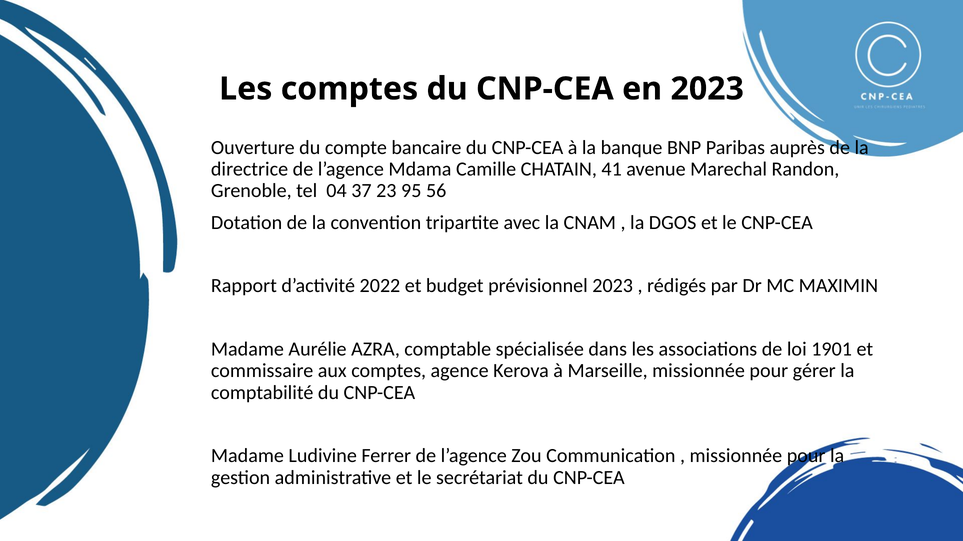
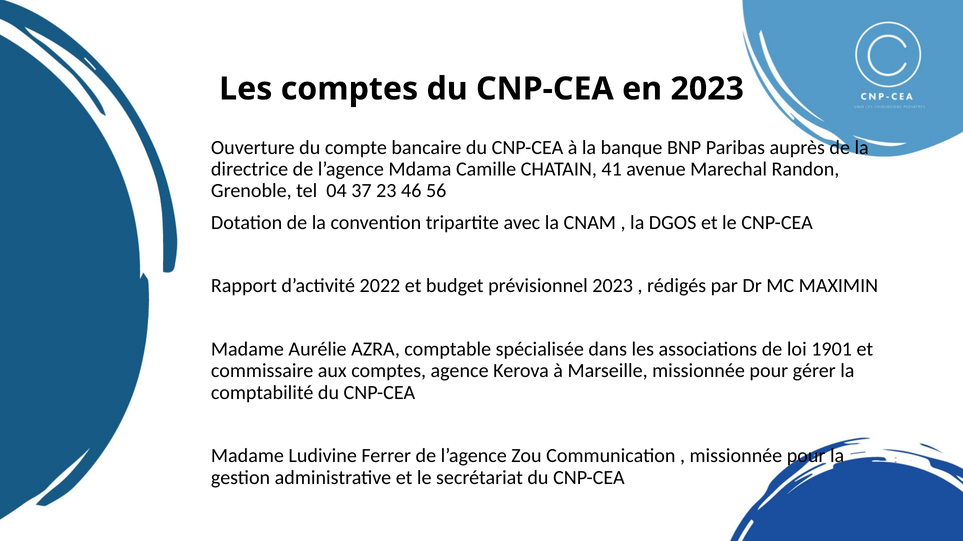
95: 95 -> 46 (411, 191)
